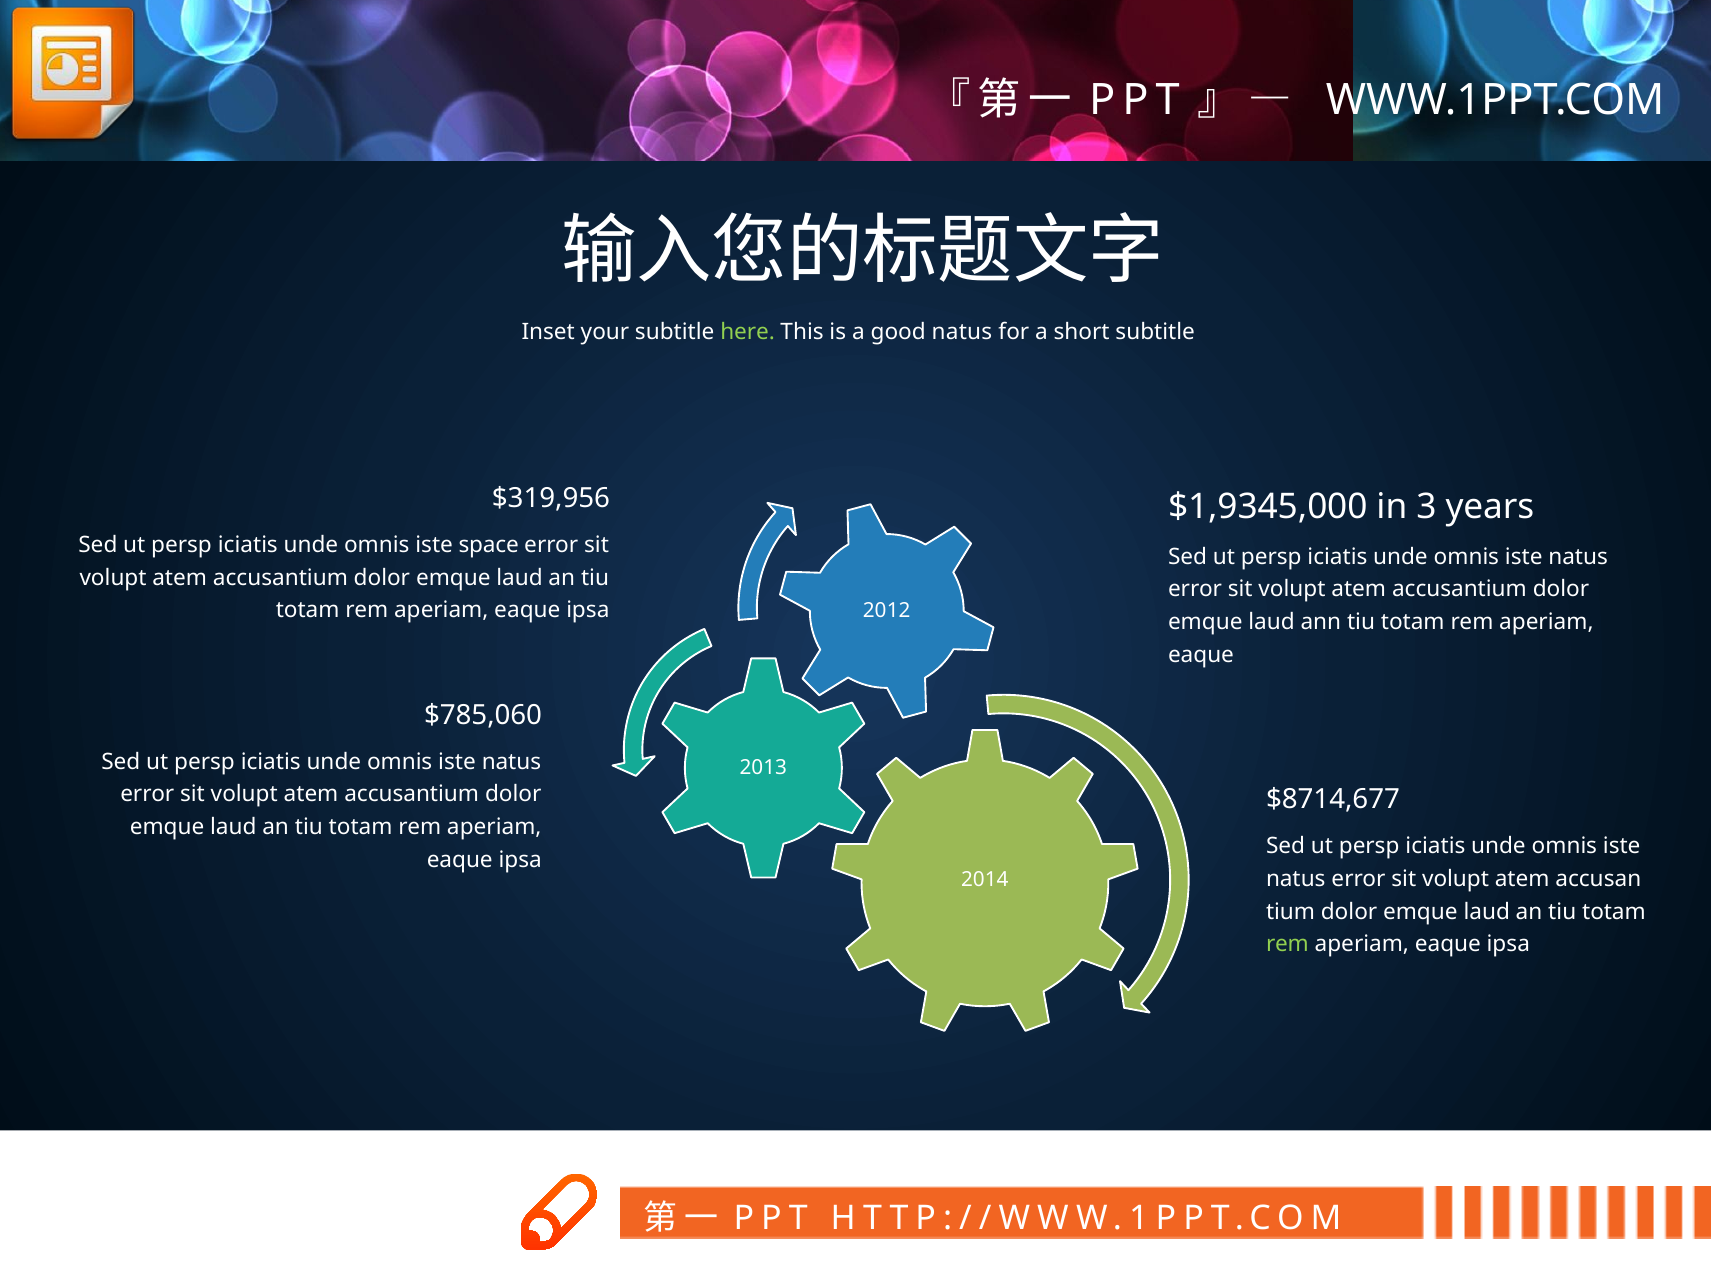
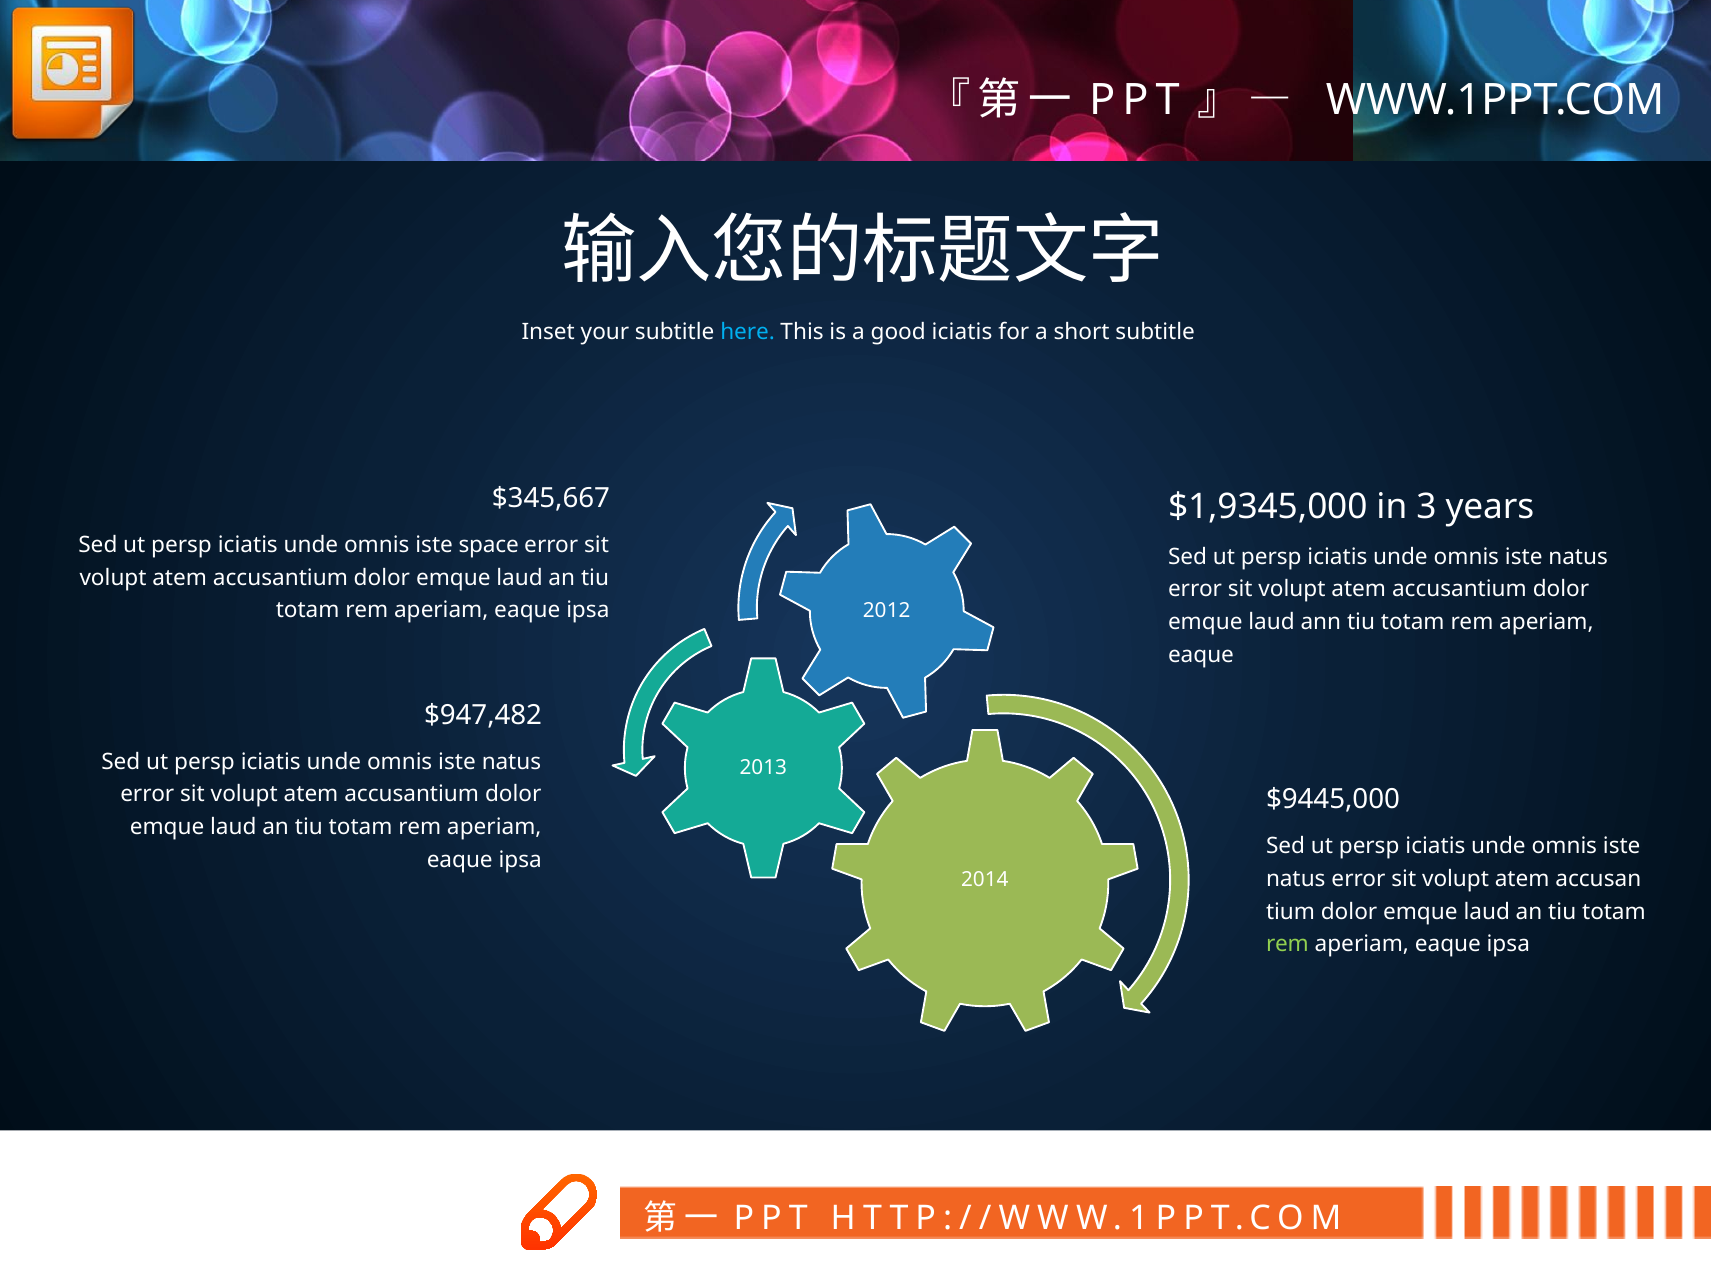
here colour: light green -> light blue (748, 332)
good natus: natus -> iciatis (962, 332)
$319,956: $319,956 -> $345,667 (551, 498)
$785,060: $785,060 -> $947,482 (483, 715)
$8714,677: $8714,677 -> $9445,000 (1333, 800)
